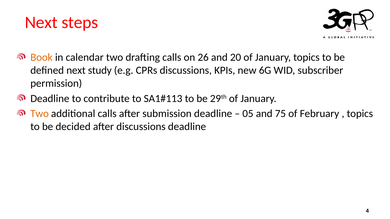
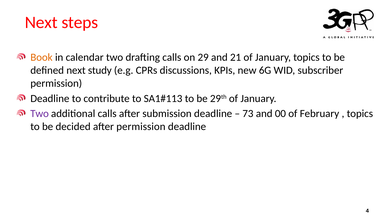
26: 26 -> 29 (203, 58)
20: 20 -> 21 (236, 58)
Two colour: orange -> purple (40, 114)
05: 05 -> 73 (248, 114)
75: 75 -> 00 (280, 114)
after discussions: discussions -> permission (141, 127)
